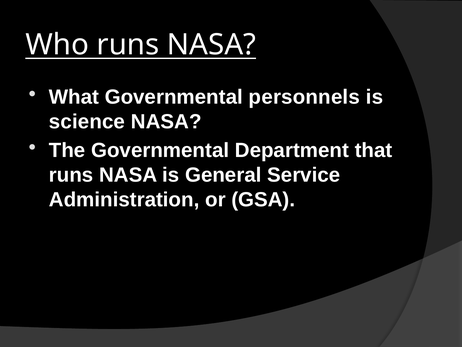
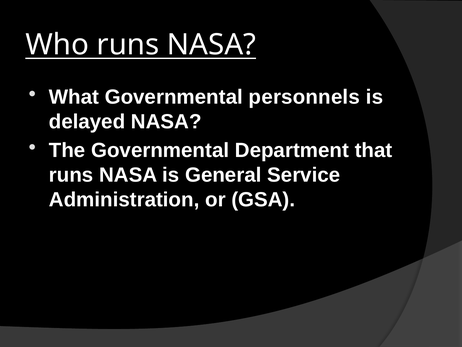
science: science -> delayed (87, 122)
